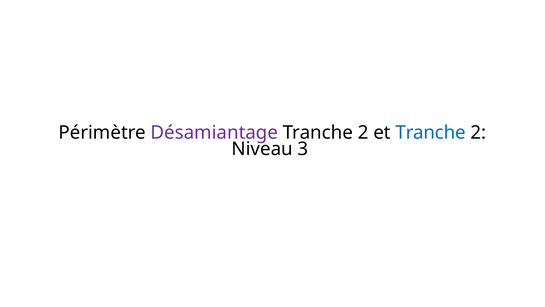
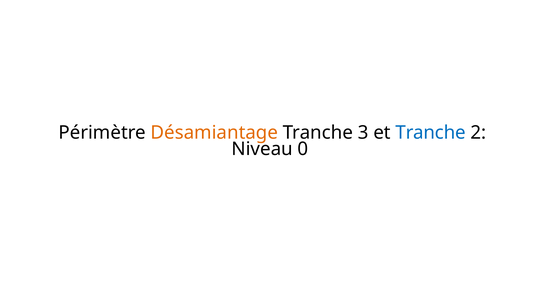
Désamiantage colour: purple -> orange (214, 133)
2: 2 -> 3 (363, 133)
3: 3 -> 0 (303, 149)
